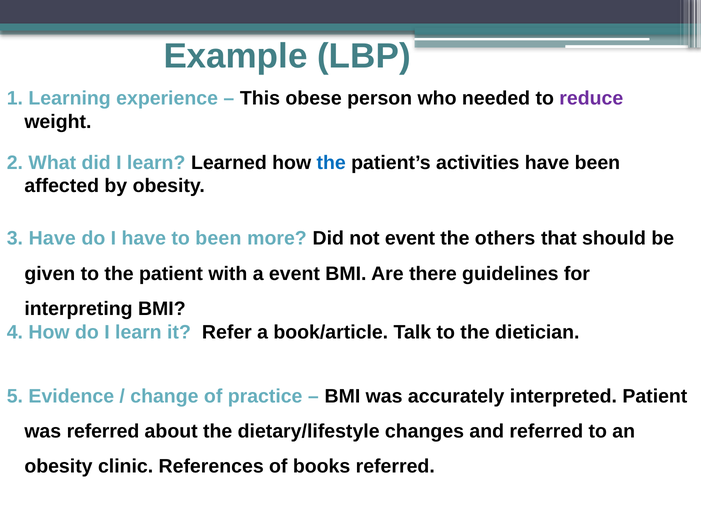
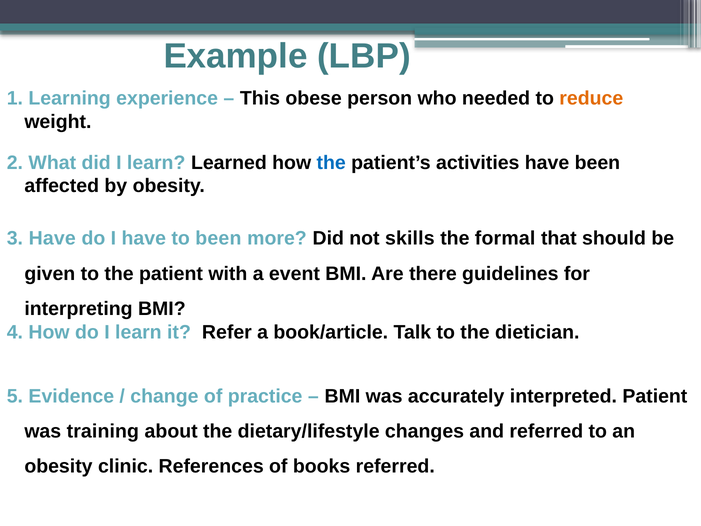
reduce colour: purple -> orange (591, 98)
not event: event -> skills (410, 238)
others: others -> formal (505, 238)
was referred: referred -> training (103, 431)
